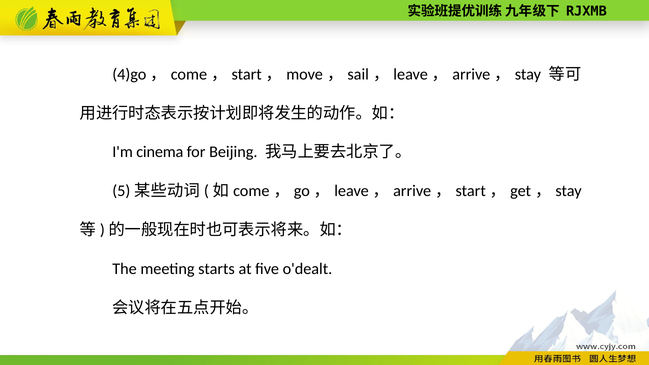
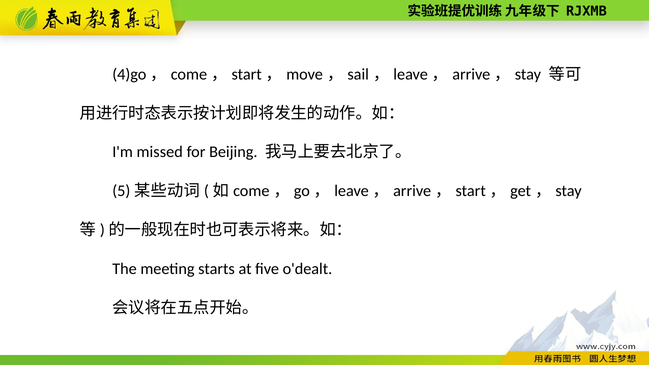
cinema: cinema -> missed (160, 152)
